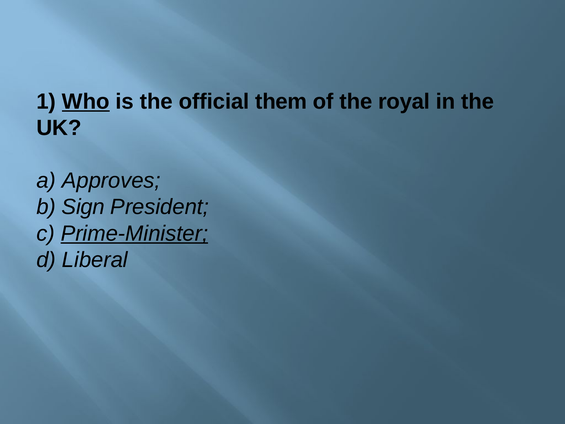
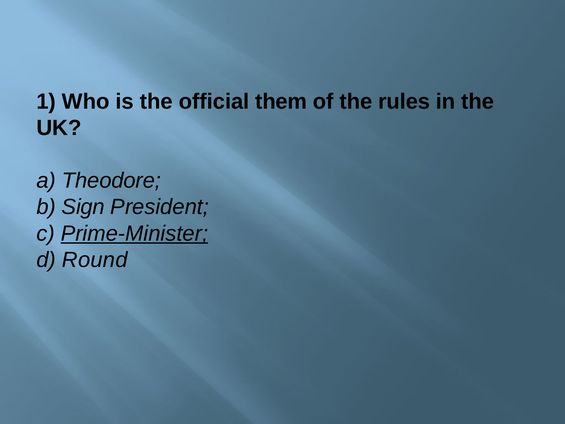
Who underline: present -> none (86, 101)
royal: royal -> rules (404, 101)
Approves: Approves -> Theodore (111, 181)
Liberal: Liberal -> Round (95, 260)
